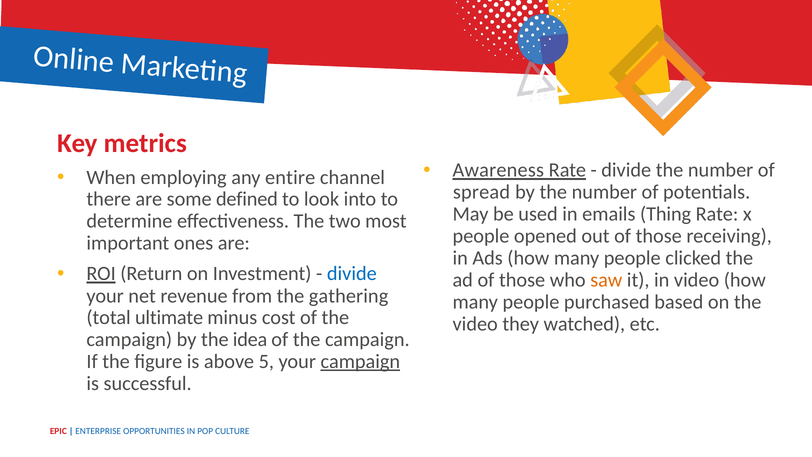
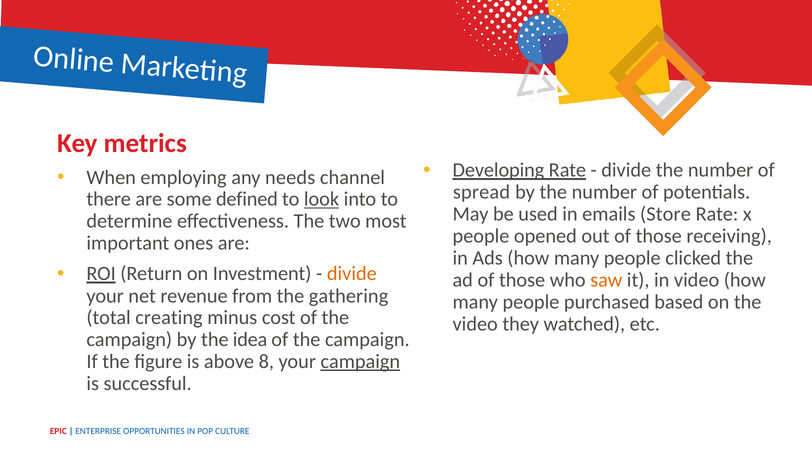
Awareness: Awareness -> Developing (498, 170)
entire: entire -> needs (290, 177)
look underline: none -> present (322, 199)
Thing: Thing -> Store (665, 214)
divide colour: blue -> orange (352, 274)
ultimate: ultimate -> creating (169, 318)
5: 5 -> 8 (266, 361)
